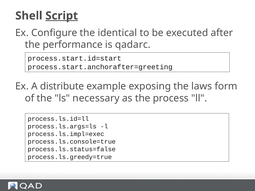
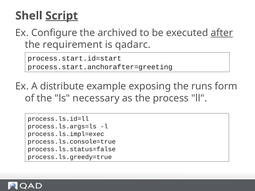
identical: identical -> archived (117, 33)
after underline: none -> present (222, 33)
performance: performance -> requirement (73, 45)
laws: laws -> runs (202, 86)
